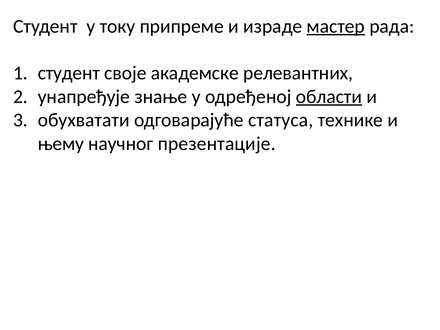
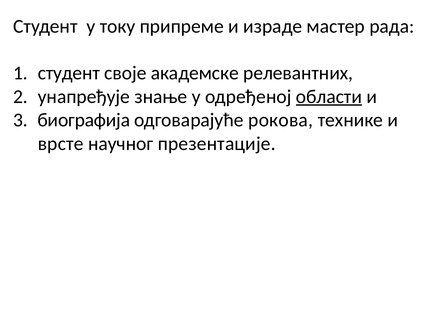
мастер underline: present -> none (336, 26)
обухватати: обухватати -> биографија (84, 120)
статуса: статуса -> рокова (281, 120)
њему: њему -> врсте (61, 144)
